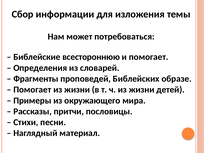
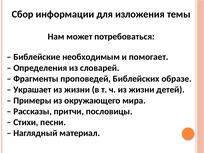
всестороннюю: всестороннюю -> необходимым (91, 57)
Помогает: Помогает -> Украшает (32, 90)
